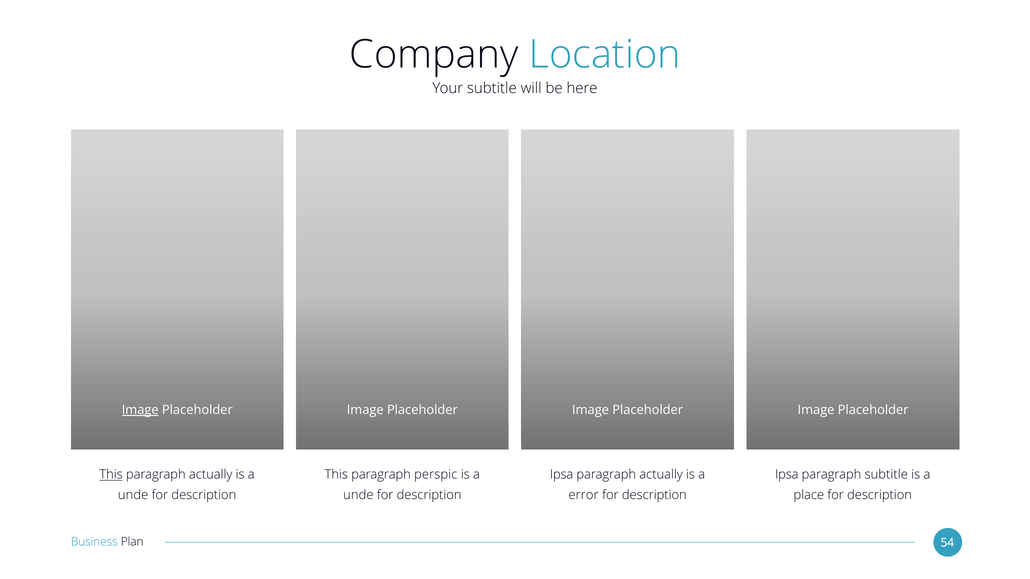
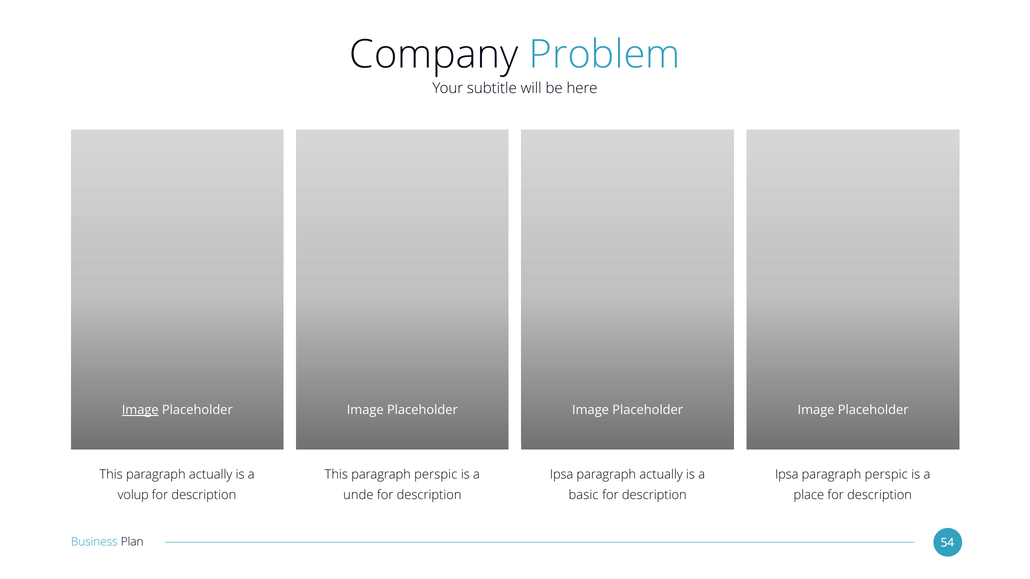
Location: Location -> Problem (605, 55)
This underline: present -> none (111, 475)
subtitle: subtitle -> perspic (886, 475)
unde: unde -> volup (133, 495)
error: error -> basic (584, 495)
